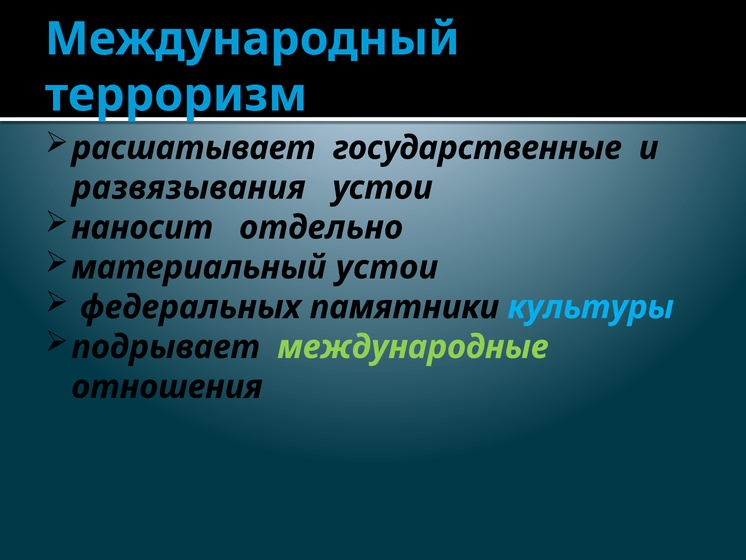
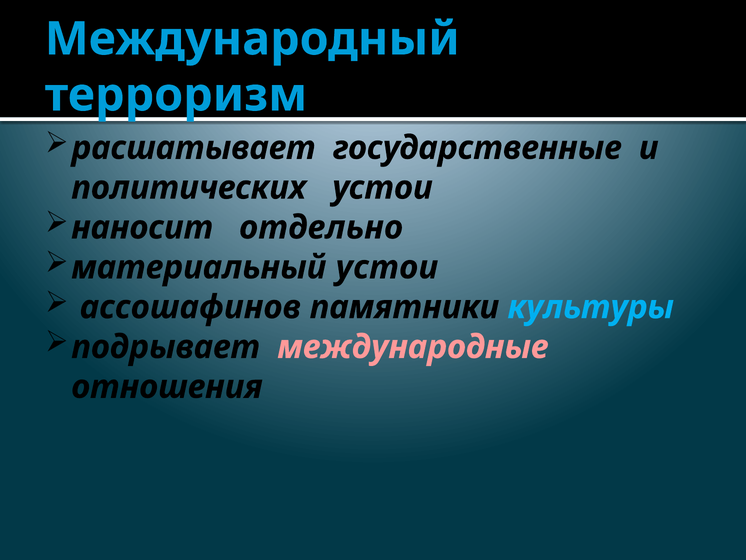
развязывания: развязывания -> политических (189, 188)
федеральных: федеральных -> ассошафинов (190, 307)
международные colour: light green -> pink (413, 347)
